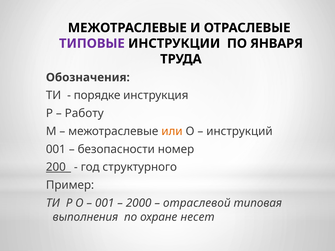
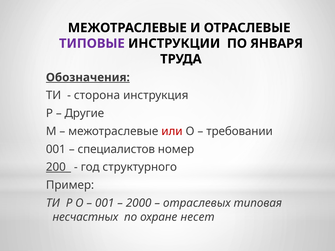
Обозначения underline: none -> present (88, 78)
порядке: порядке -> сторона (97, 95)
Работу: Работу -> Другие (84, 113)
или colour: orange -> red (172, 131)
инструкций: инструкций -> требовании (240, 131)
безопасности: безопасности -> специалистов (116, 149)
отраслевой: отраслевой -> отраслевых (197, 203)
выполнения: выполнения -> несчастных (85, 217)
